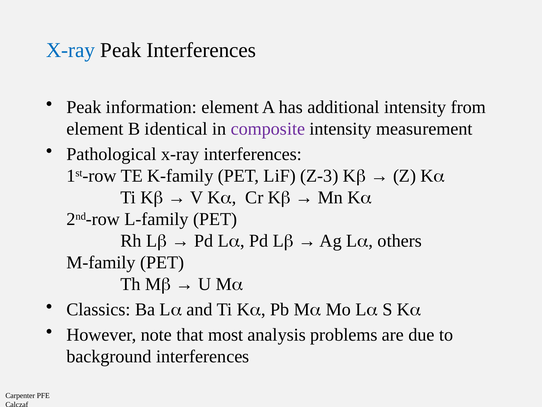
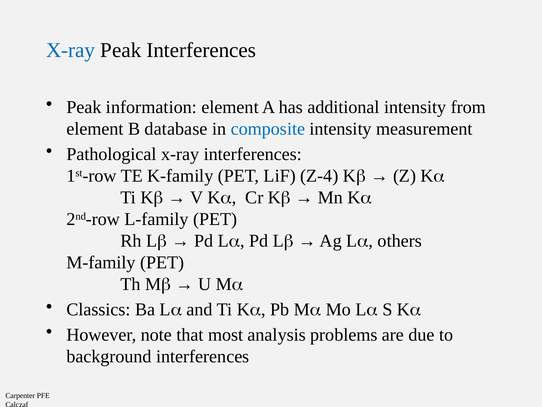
identical: identical -> database (176, 129)
composite colour: purple -> blue (268, 129)
Z-3: Z-3 -> Z-4 (319, 176)
